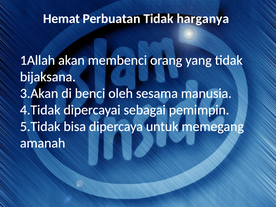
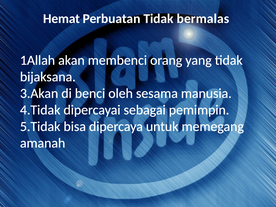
harganya: harganya -> bermalas (203, 19)
